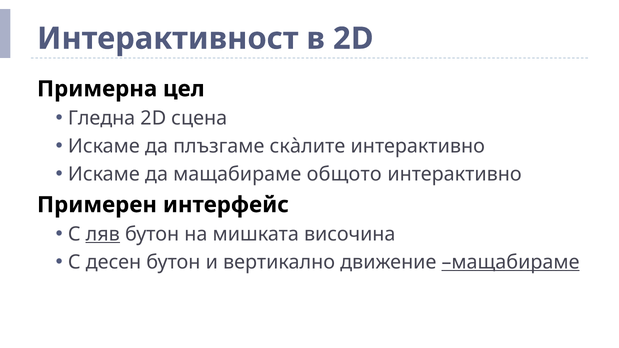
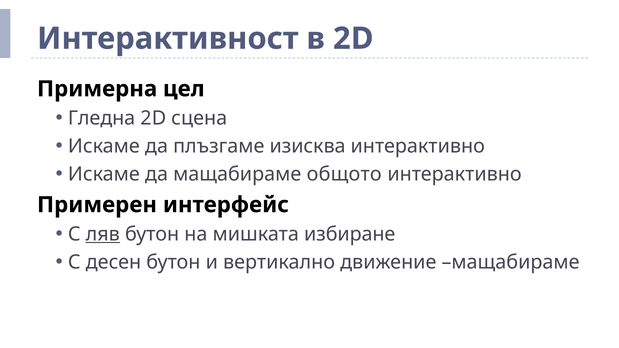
скàлите: скàлите -> изисква (308, 146)
височина: височина -> избиране (350, 234)
мащабираме underline: present -> none (511, 262)
